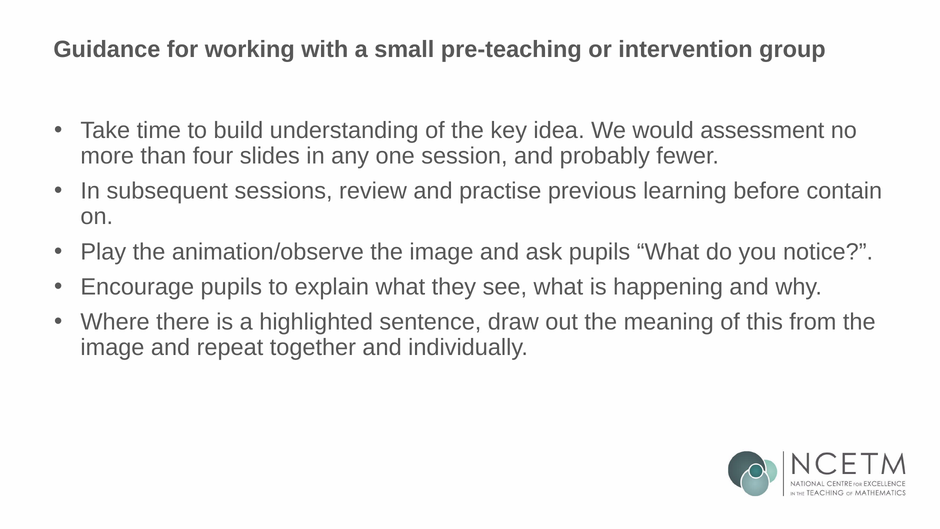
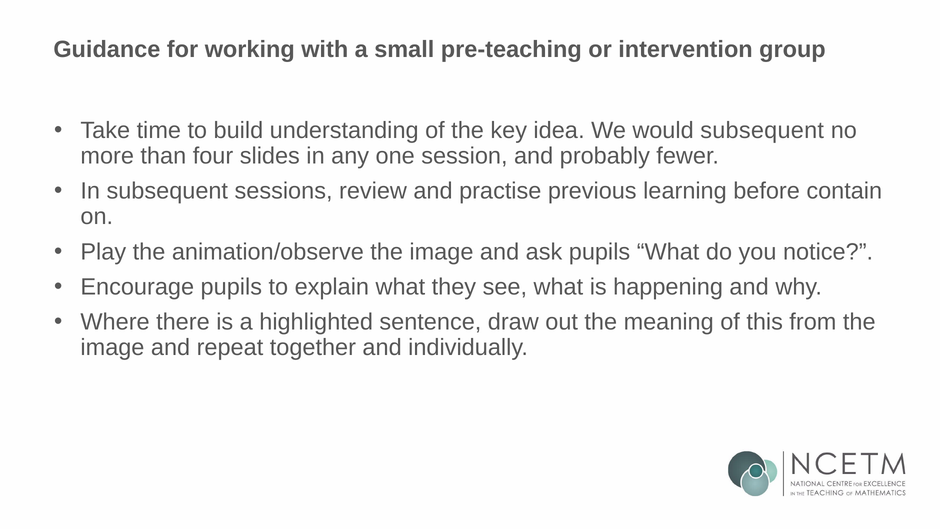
would assessment: assessment -> subsequent (762, 131)
